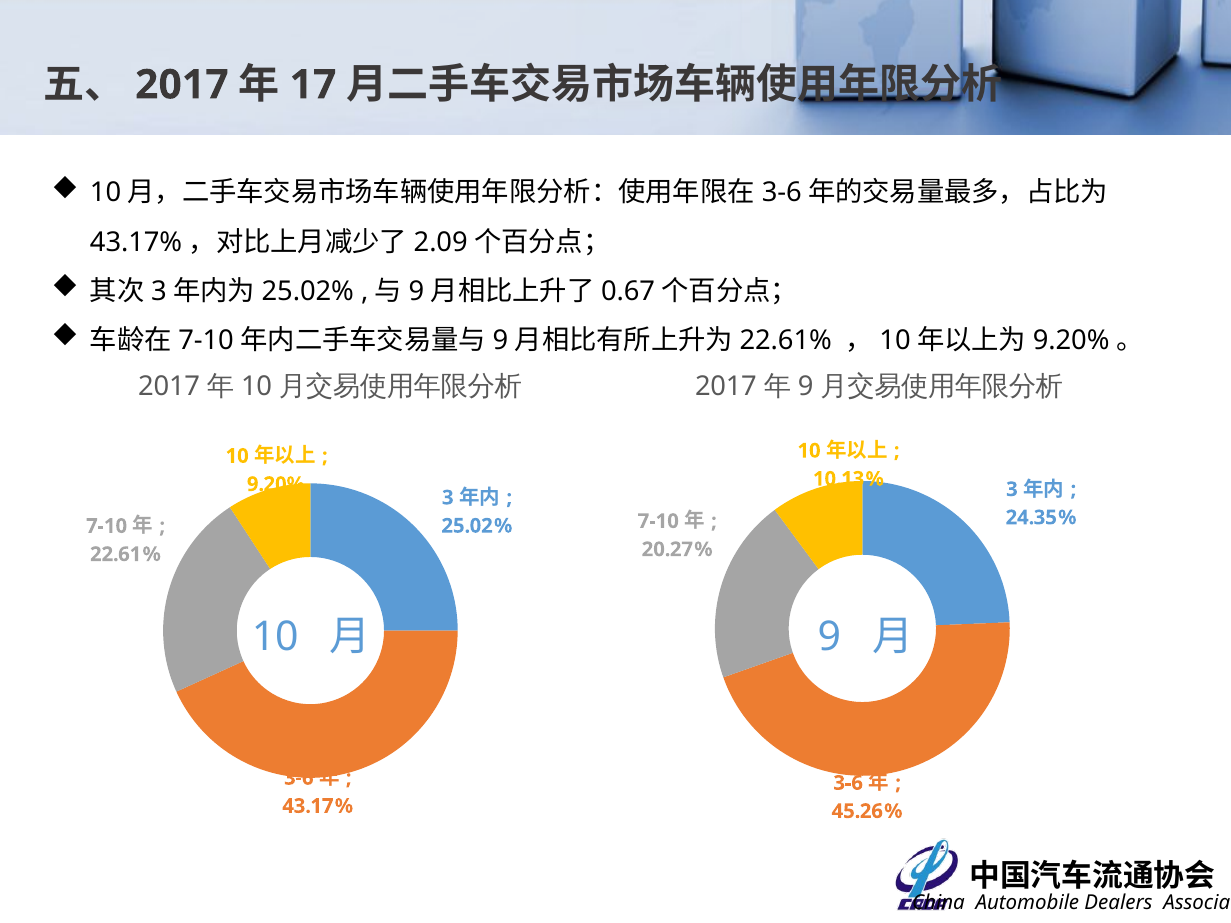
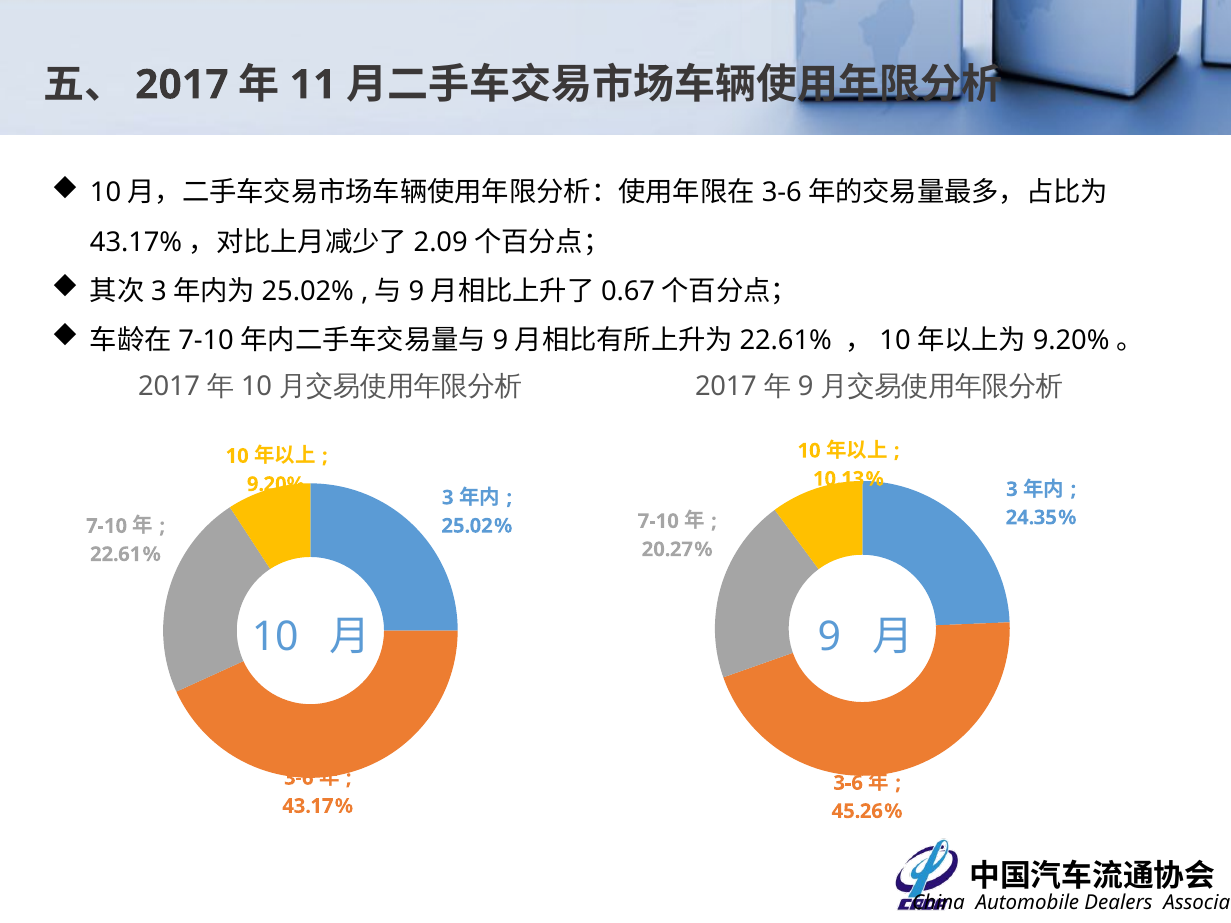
17: 17 -> 11 (313, 85)
